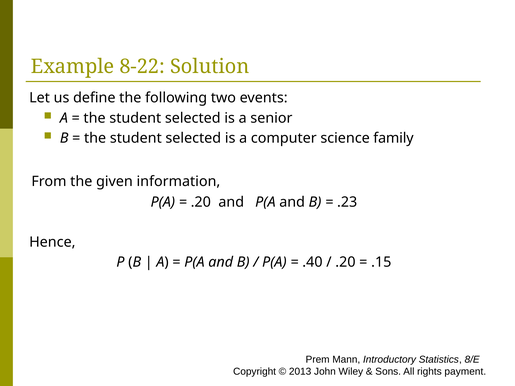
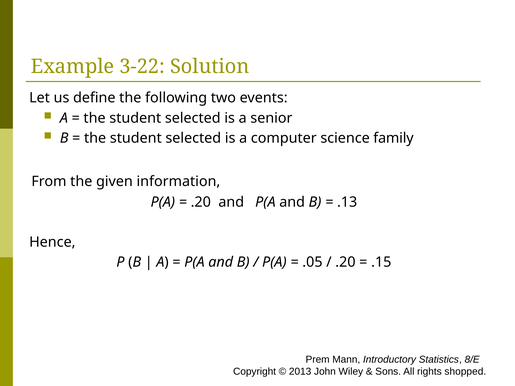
8-22: 8-22 -> 3-22 (142, 67)
.23: .23 -> .13 (347, 202)
.40: .40 -> .05 (312, 262)
payment: payment -> shopped (465, 372)
